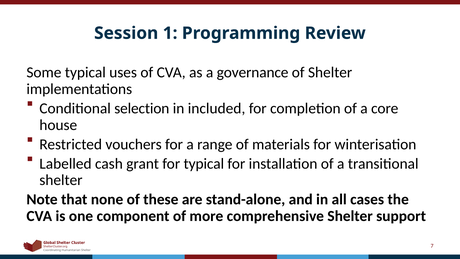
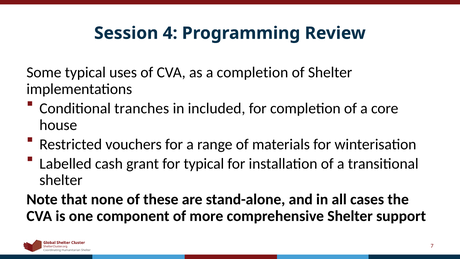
1: 1 -> 4 (170, 33)
a governance: governance -> completion (252, 72)
selection: selection -> tranches (142, 108)
